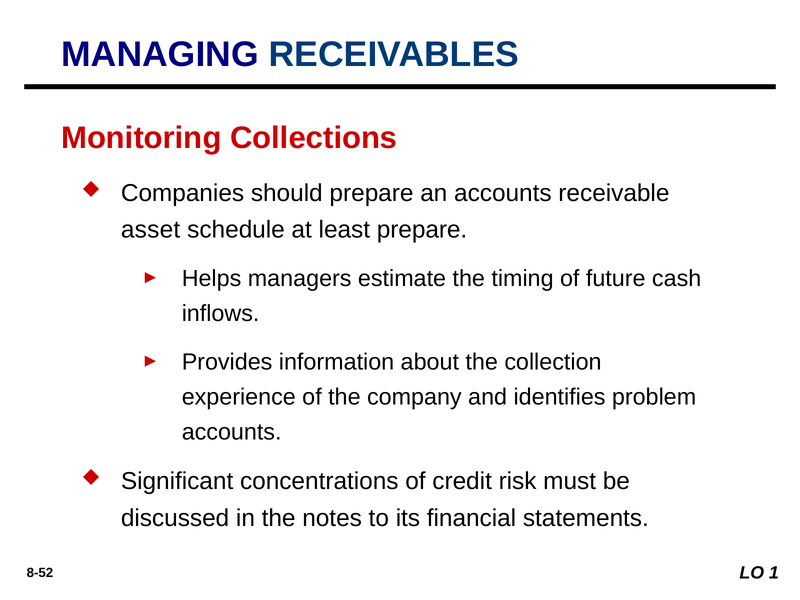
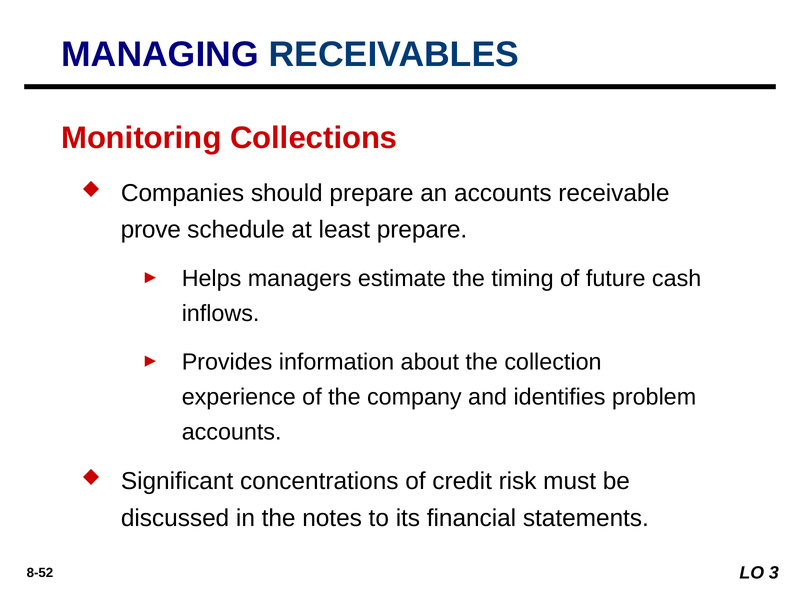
asset: asset -> prove (151, 230)
1: 1 -> 3 (774, 573)
